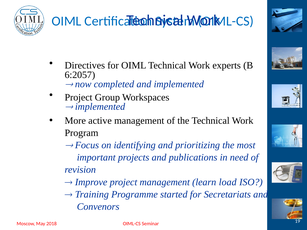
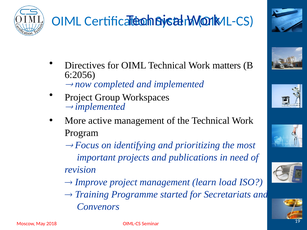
experts: experts -> matters (227, 66)
6:2057: 6:2057 -> 6:2056 (80, 75)
